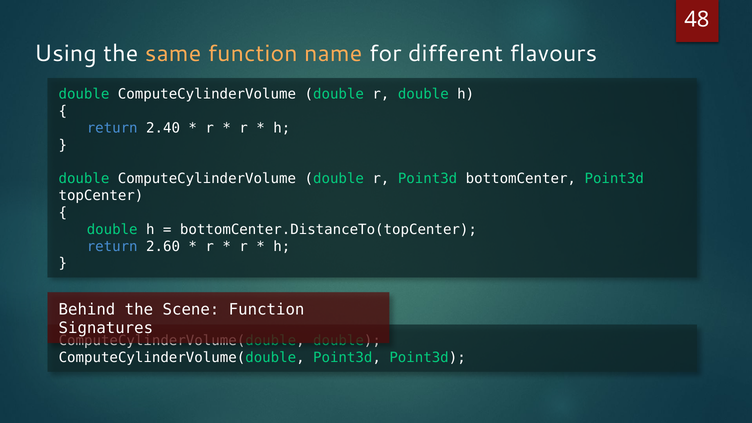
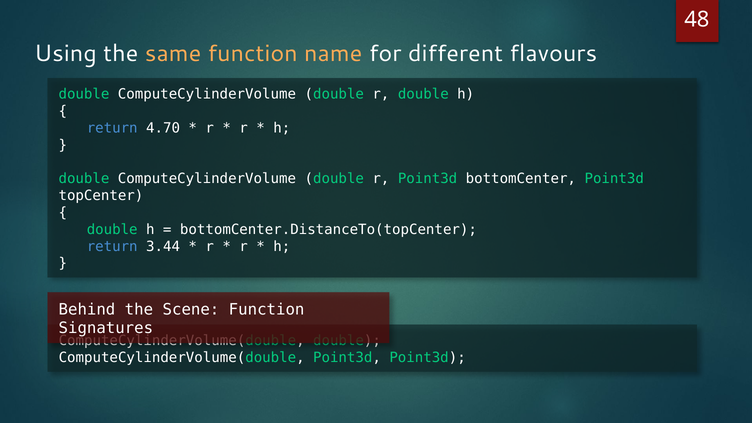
2.40: 2.40 -> 4.70 (163, 128)
2.60: 2.60 -> 3.44 (163, 246)
